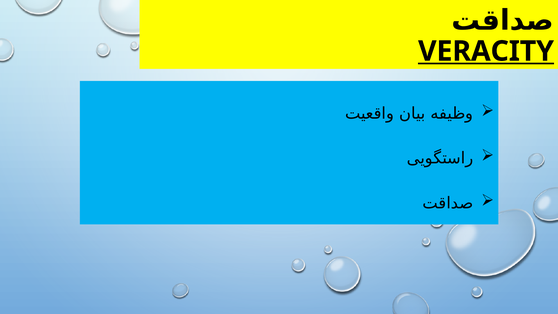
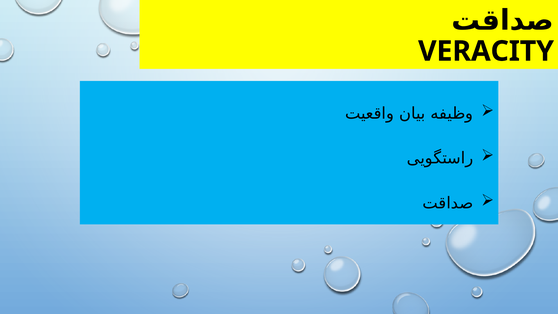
VERACITY underline: present -> none (486, 51)
